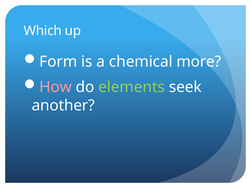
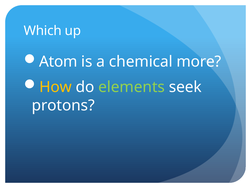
Form: Form -> Atom (58, 62)
How colour: pink -> yellow (55, 87)
another: another -> protons (63, 106)
